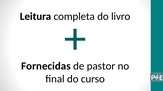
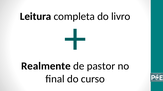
Fornecidas: Fornecidas -> Realmente (46, 66)
